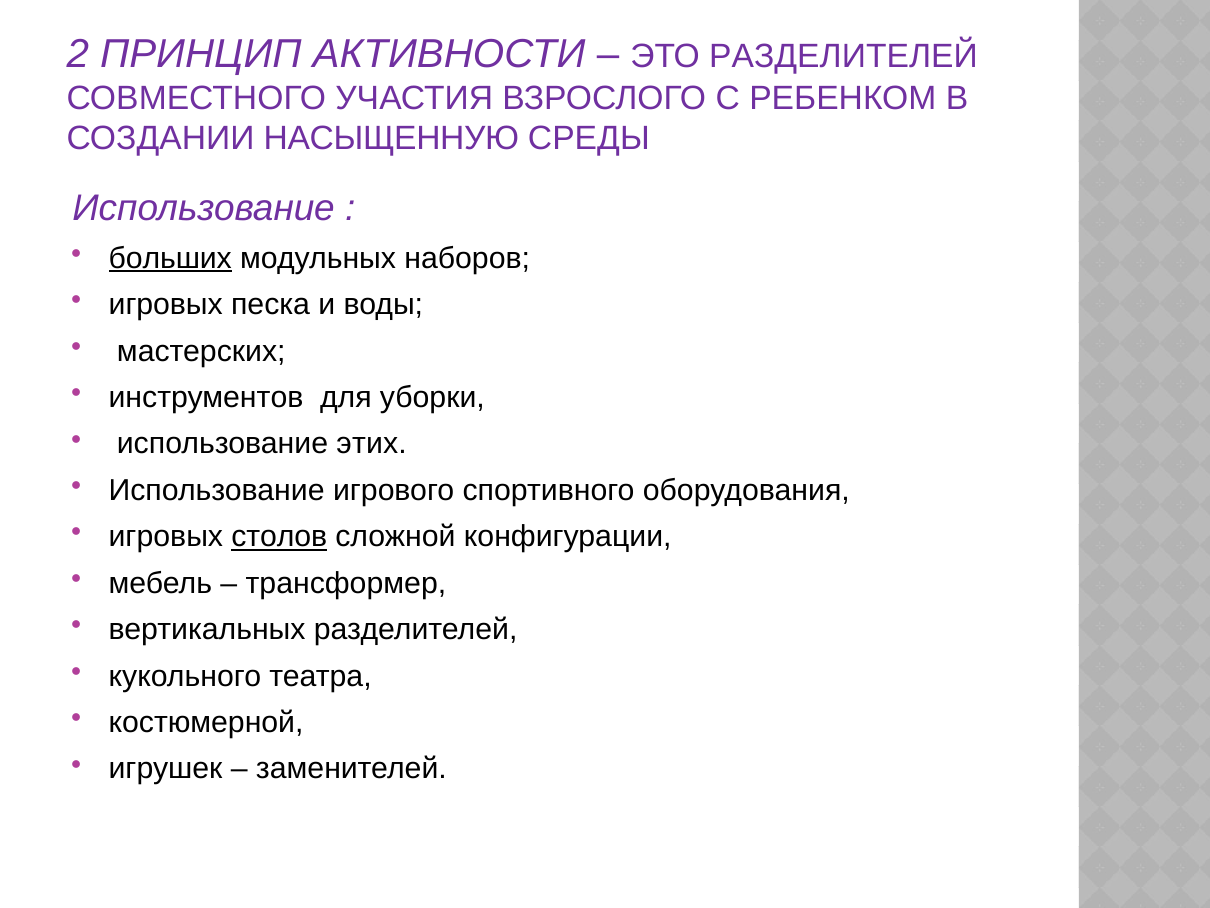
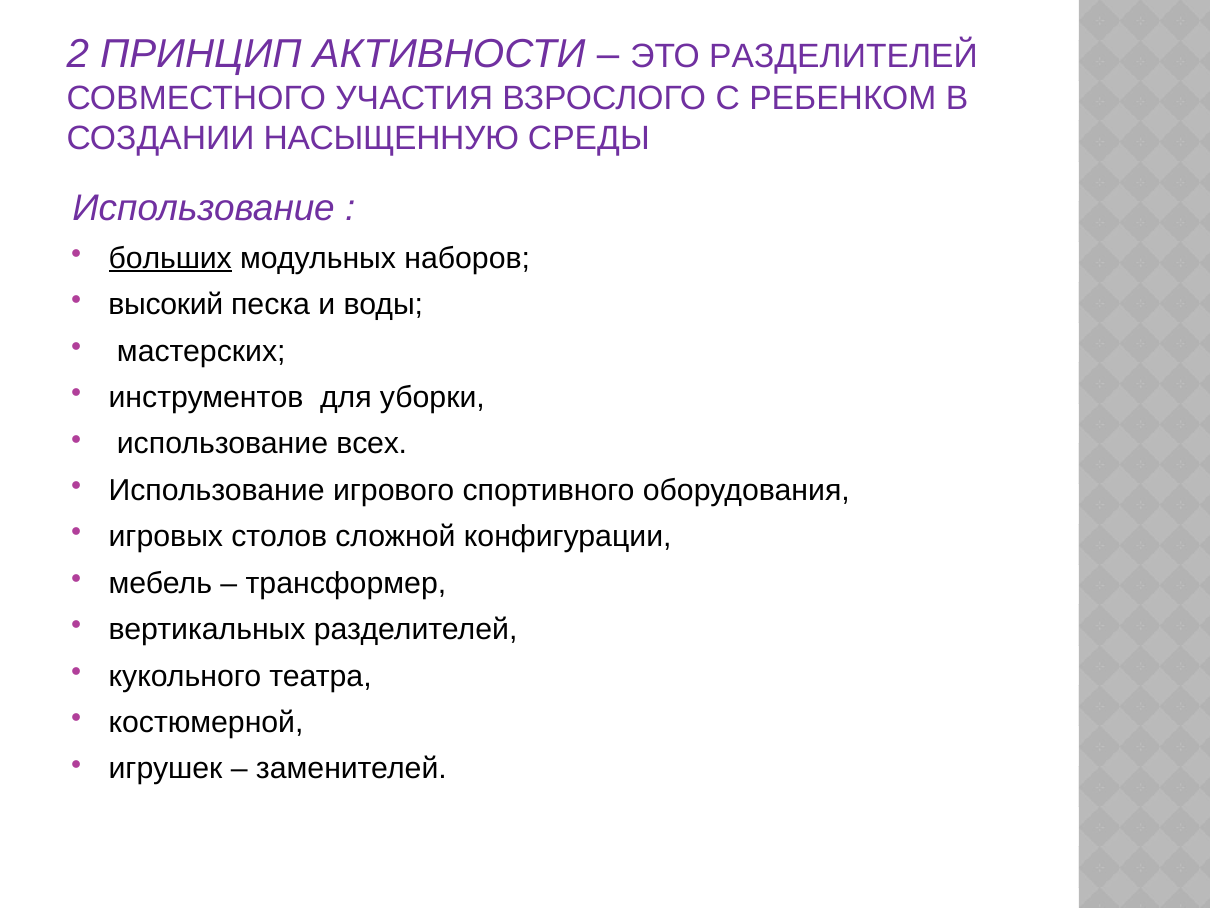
игровых: игровых -> высокий (166, 304)
этих: этих -> всех (372, 444)
столов underline: present -> none (279, 536)
